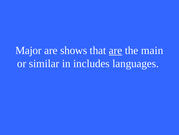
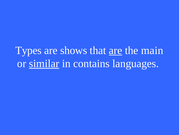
Major: Major -> Types (28, 50)
similar underline: none -> present (44, 63)
includes: includes -> contains (91, 63)
